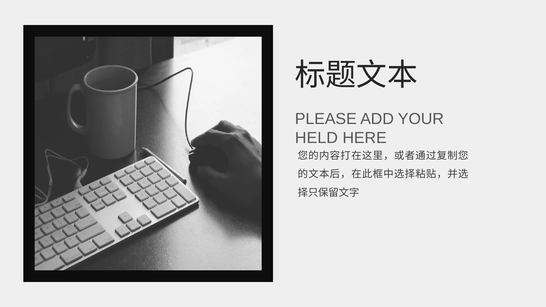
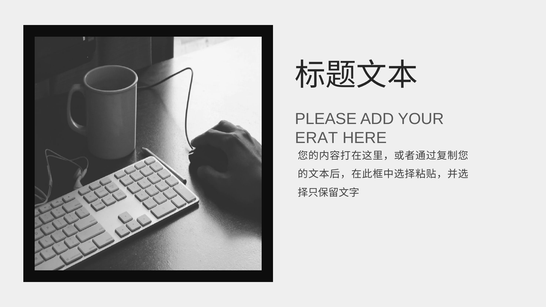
HELD: HELD -> ERAT (316, 138)
